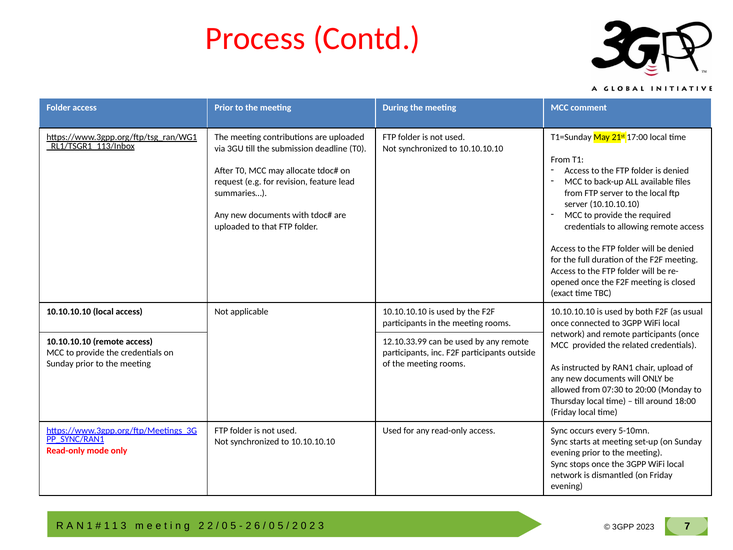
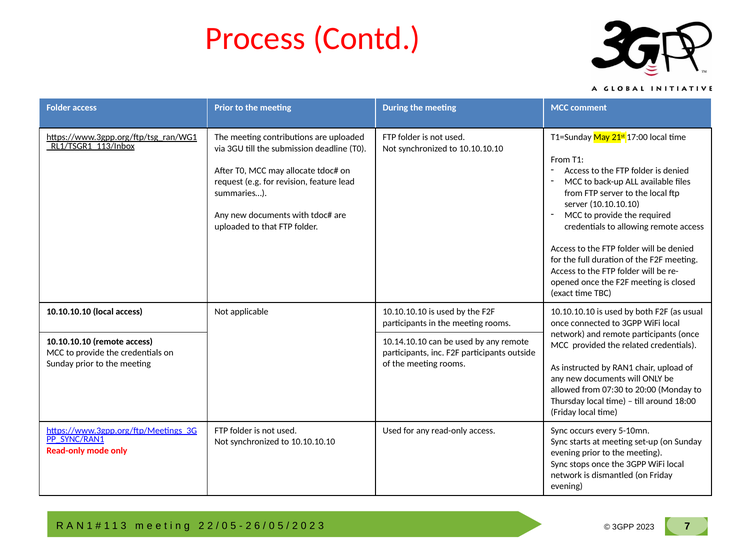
12.10.33.99: 12.10.33.99 -> 10.14.10.10 (405, 341)
